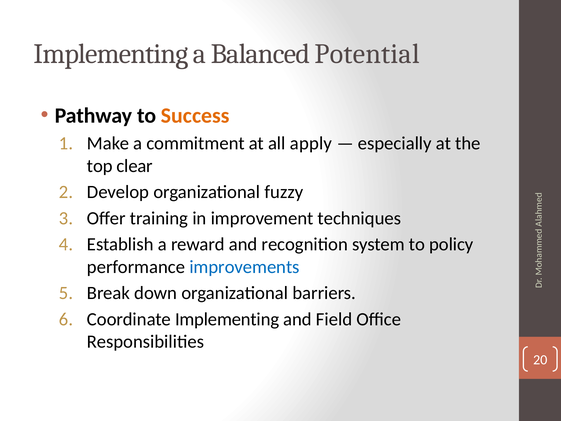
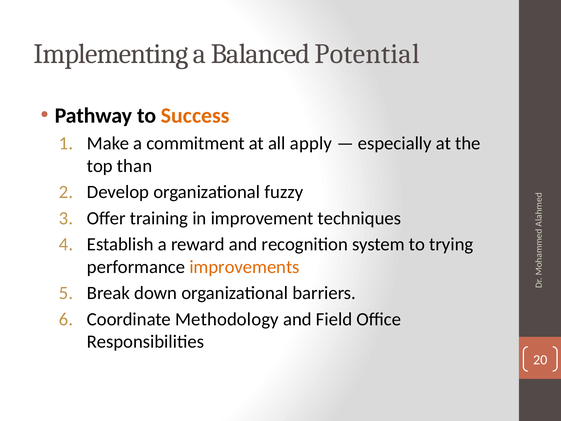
clear: clear -> than (135, 166)
policy: policy -> trying (451, 244)
improvements colour: blue -> orange (244, 267)
Coordinate Implementing: Implementing -> Methodology (227, 319)
